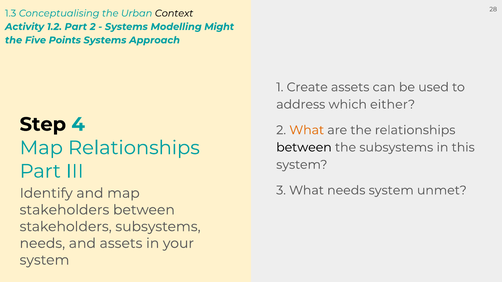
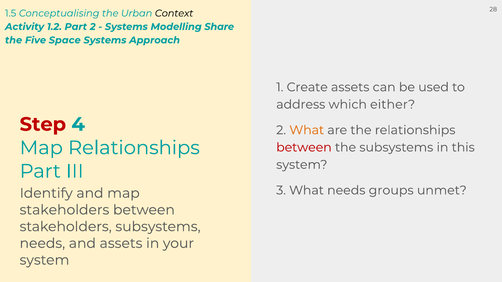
1.3: 1.3 -> 1.5 (11, 13)
Might: Might -> Share (219, 27)
Points: Points -> Space (65, 40)
Step colour: black -> red (43, 125)
between colour: black -> red (304, 148)
needs system: system -> groups (391, 191)
